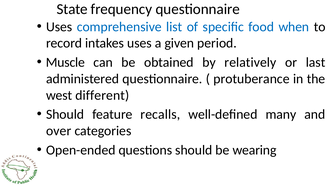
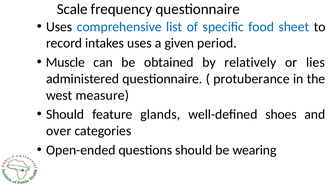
State: State -> Scale (72, 9)
when: when -> sheet (294, 27)
last: last -> lies (316, 62)
different: different -> measure (102, 95)
recalls: recalls -> glands (160, 114)
many: many -> shoes (281, 114)
